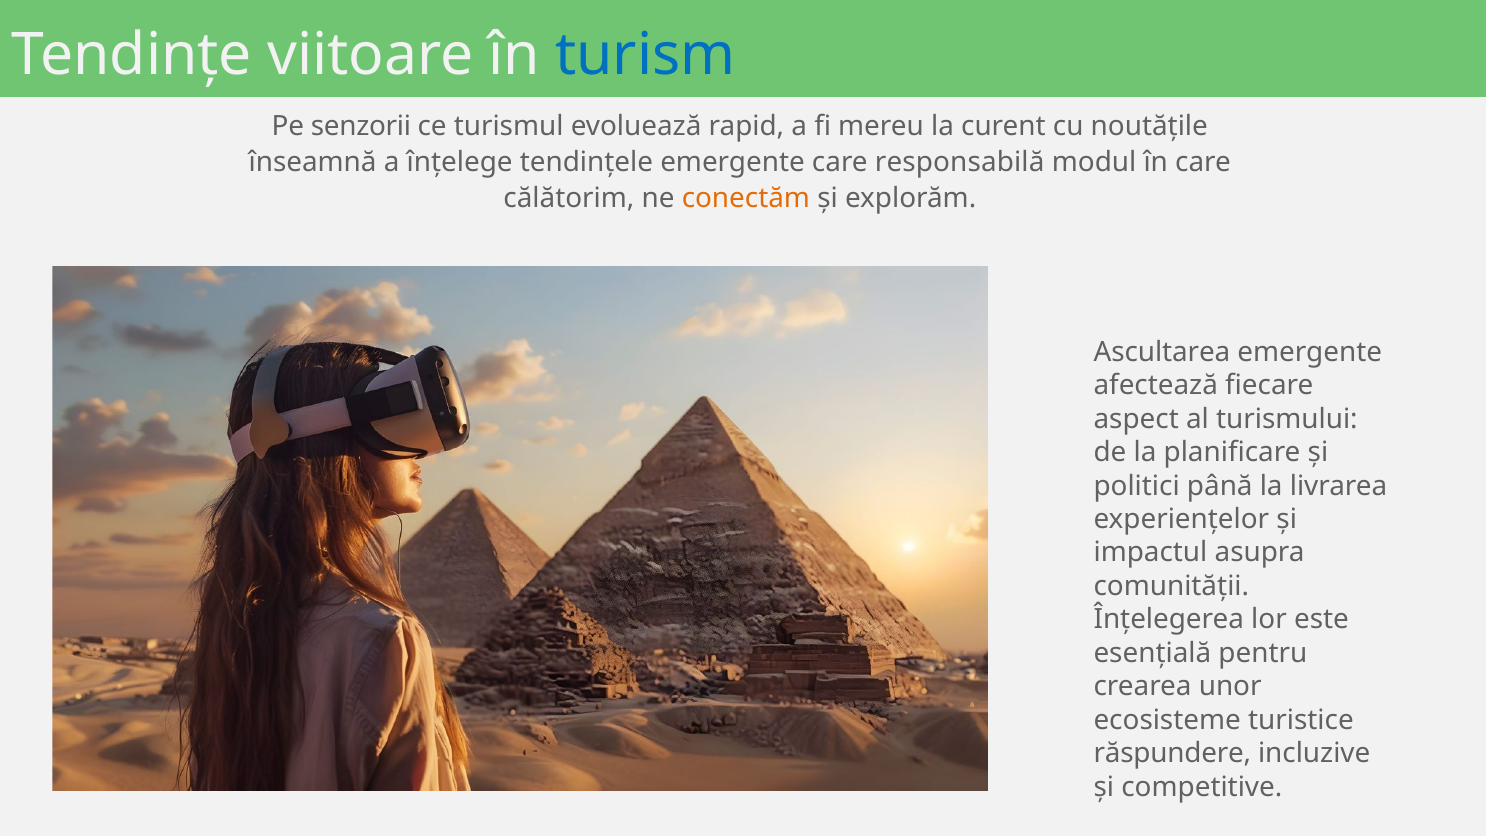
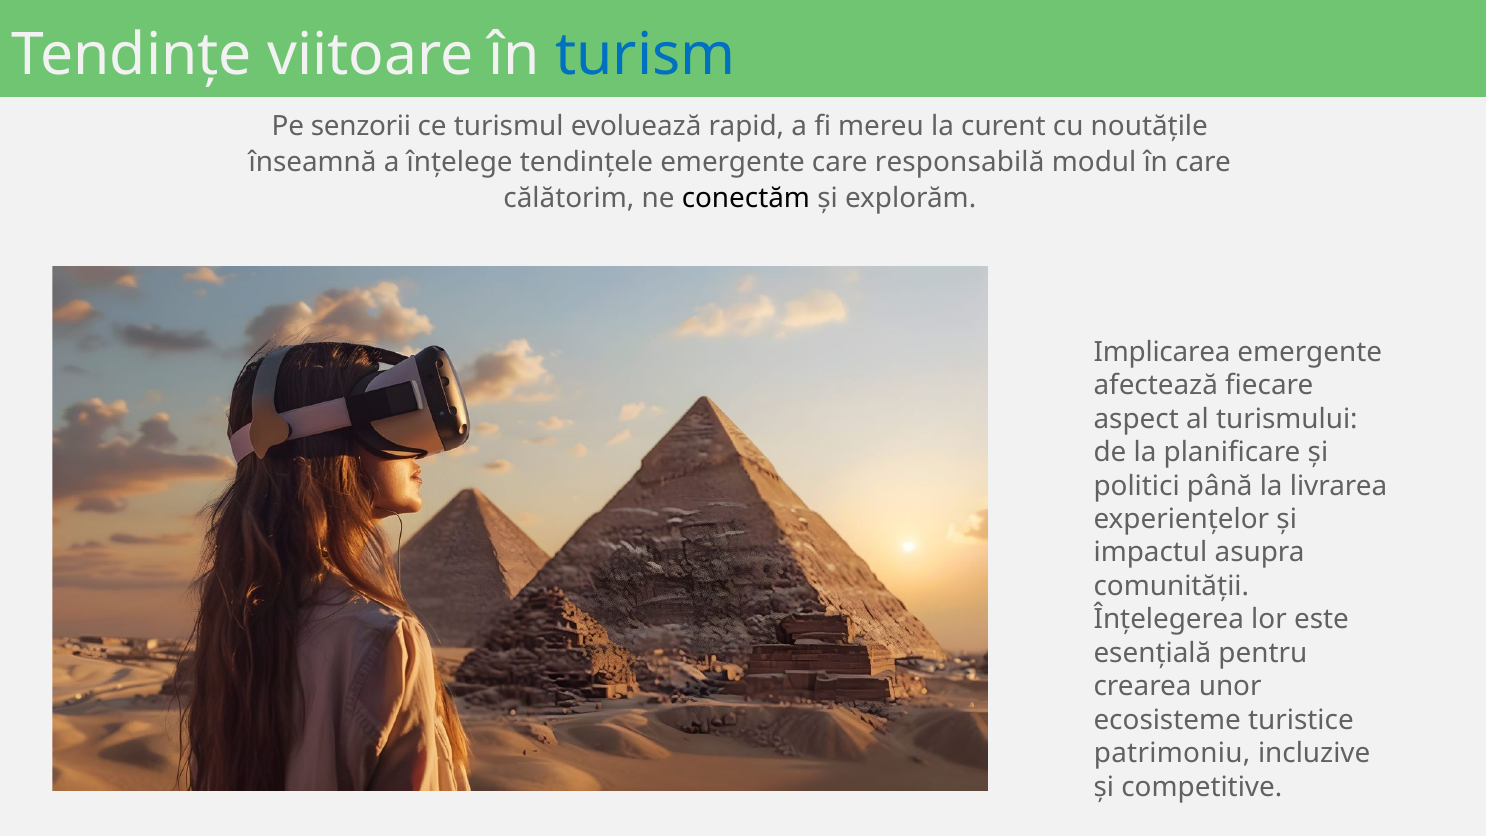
conectăm colour: orange -> black (746, 198)
Ascultarea: Ascultarea -> Implicarea (1162, 352)
răspundere: răspundere -> patrimoniu (1172, 753)
